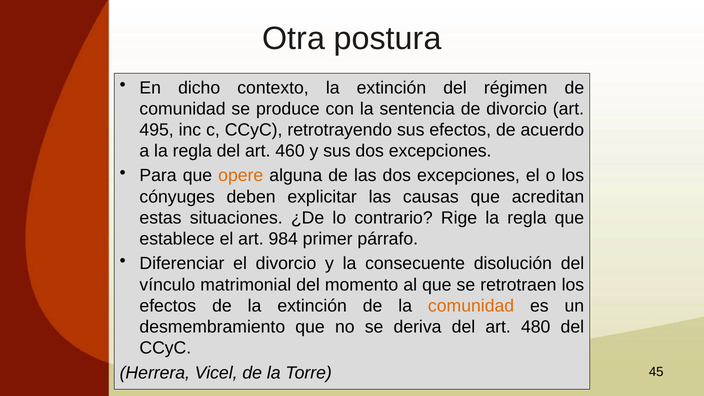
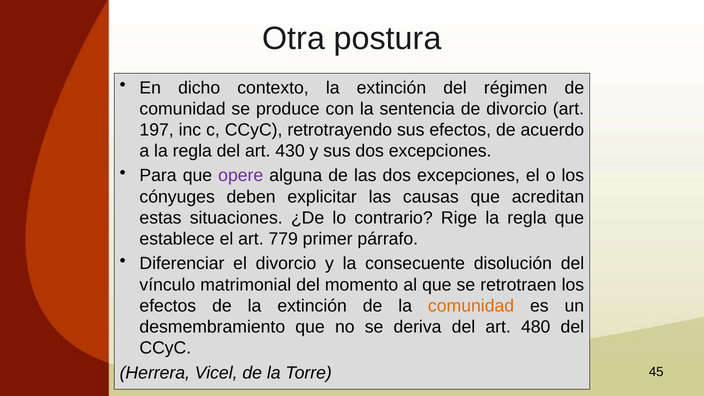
495: 495 -> 197 (157, 130)
460: 460 -> 430 (290, 151)
opere colour: orange -> purple (241, 176)
984: 984 -> 779 (283, 239)
